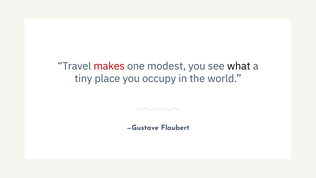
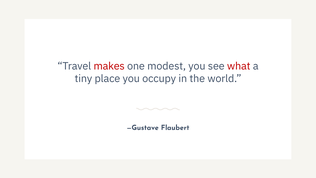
what colour: black -> red (239, 66)
